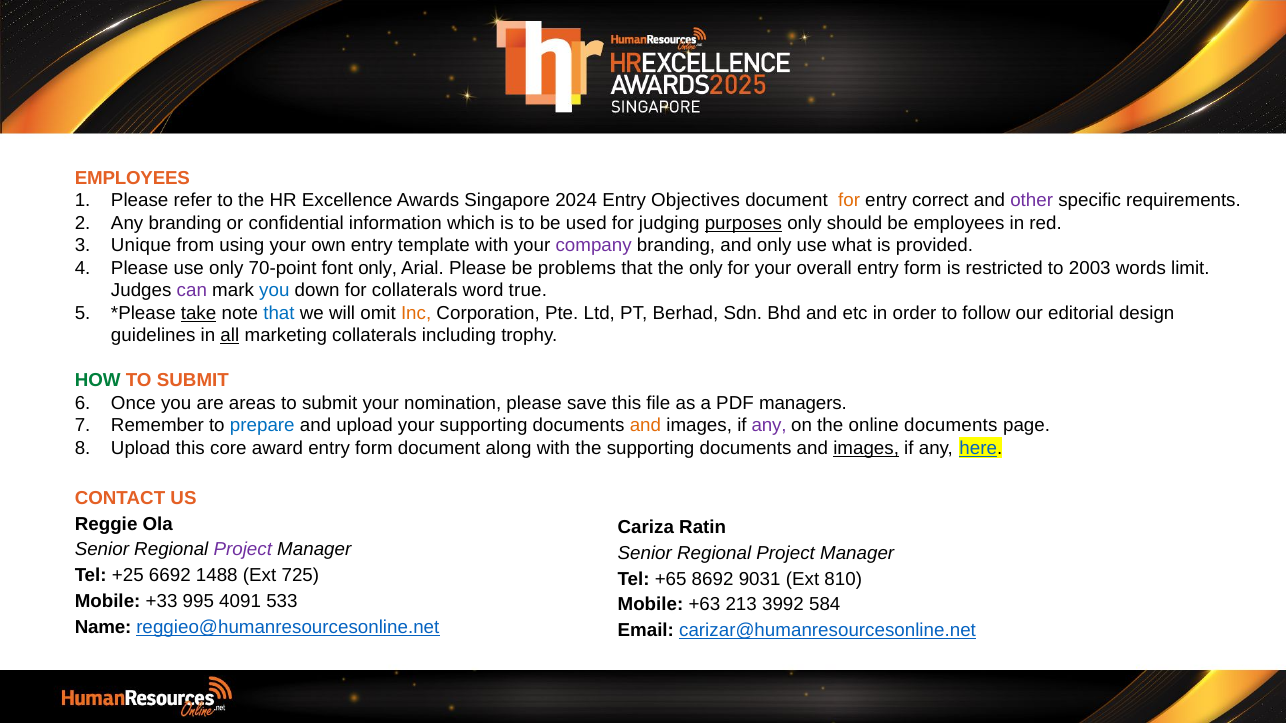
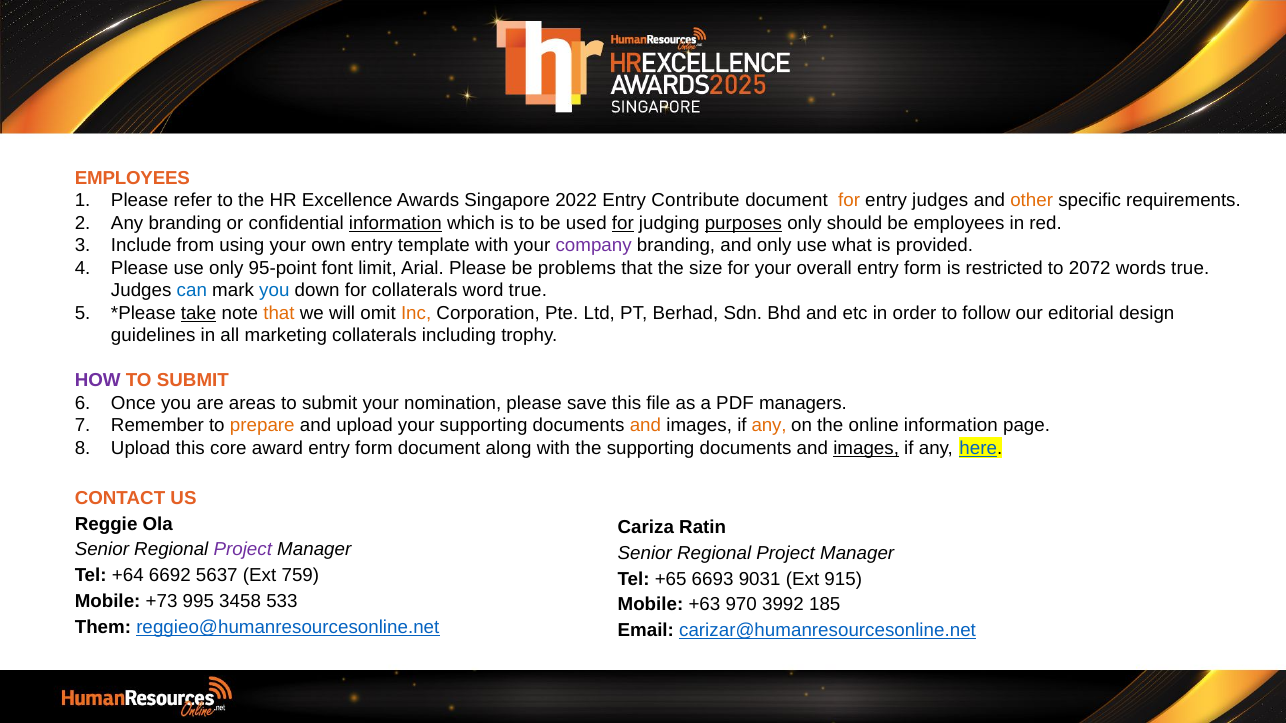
2024: 2024 -> 2022 (576, 201)
Objectives: Objectives -> Contribute (696, 201)
entry correct: correct -> judges (940, 201)
other colour: purple -> orange (1032, 201)
information underline: none -> present (395, 223)
for underline: none -> present (623, 223)
Unique: Unique -> Include (141, 246)
70-point: 70-point -> 95-point (283, 268)
font only: only -> limit (378, 268)
the only: only -> size (706, 268)
2003: 2003 -> 2072 (1090, 268)
words limit: limit -> true (1190, 268)
can colour: purple -> blue (192, 291)
that colour: blue -> orange (279, 313)
all underline: present -> none (230, 336)
HOW colour: green -> purple (98, 381)
prepare colour: blue -> orange (262, 426)
any colour: purple -> orange (769, 426)
online documents: documents -> information (951, 426)
+25: +25 -> +64 (128, 576)
1488: 1488 -> 5637 (217, 576)
725: 725 -> 759 (300, 576)
8692: 8692 -> 6693 (713, 579)
810: 810 -> 915 (843, 579)
+33: +33 -> +73 (162, 602)
4091: 4091 -> 3458 (240, 602)
213: 213 -> 970 (741, 605)
584: 584 -> 185 (825, 605)
Name: Name -> Them (103, 628)
